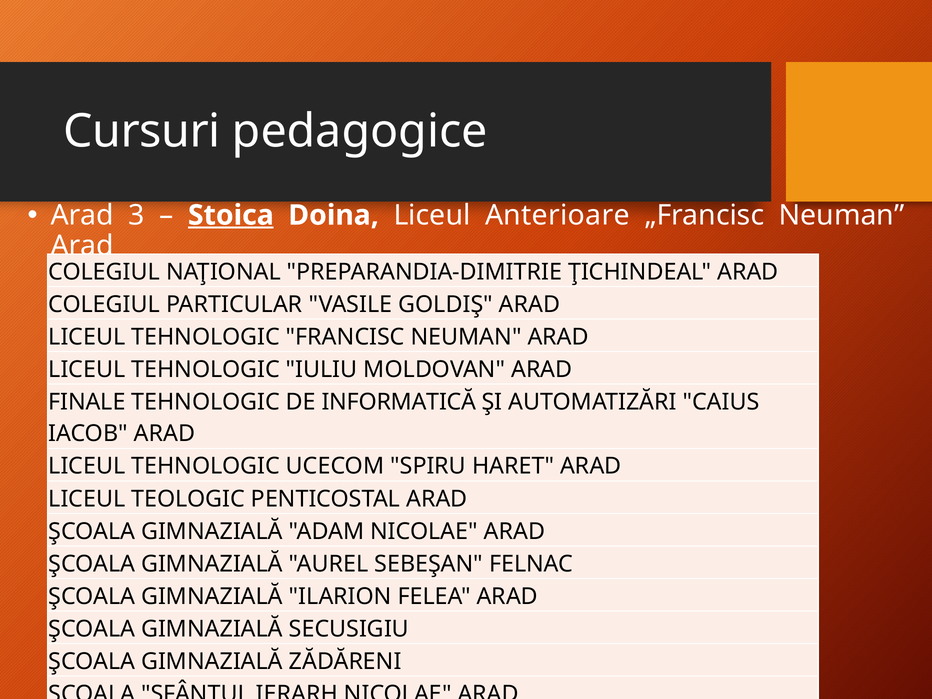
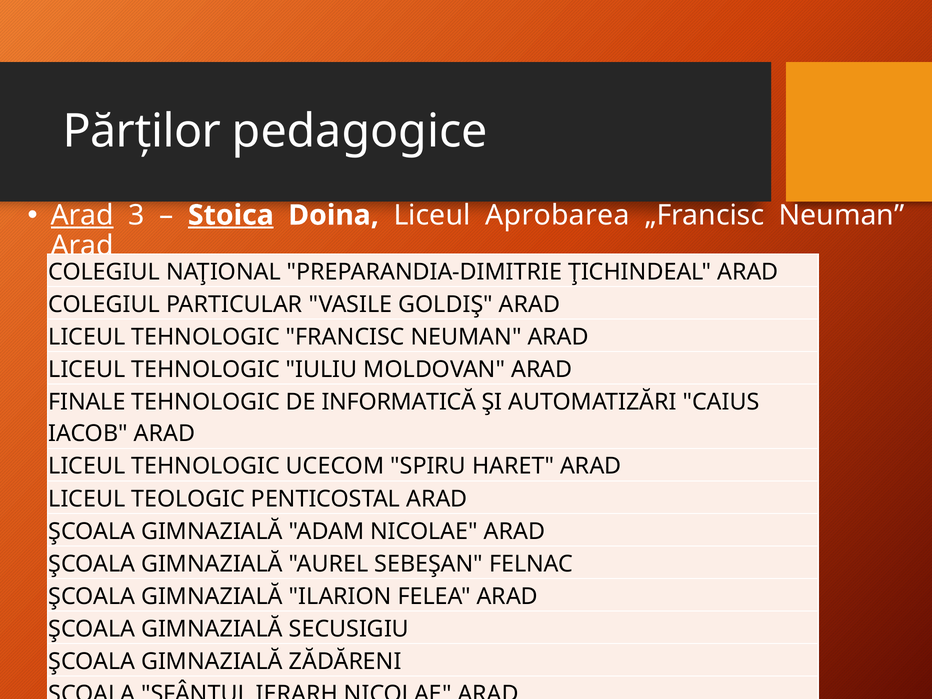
Cursuri: Cursuri -> Părților (142, 132)
Arad underline: none -> present (82, 215)
Anterioare: Anterioare -> Aprobarea (557, 215)
